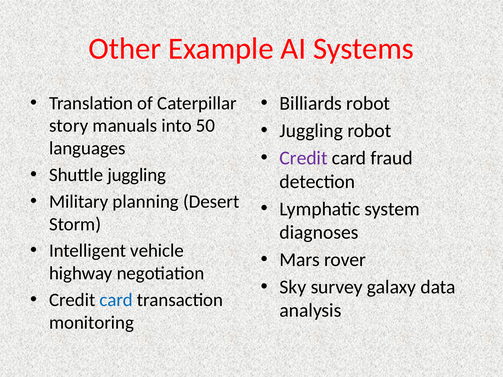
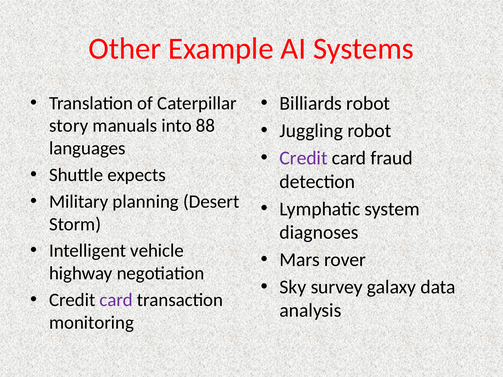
50: 50 -> 88 (205, 126)
Shuttle juggling: juggling -> expects (137, 175)
card colour: blue -> purple (116, 300)
